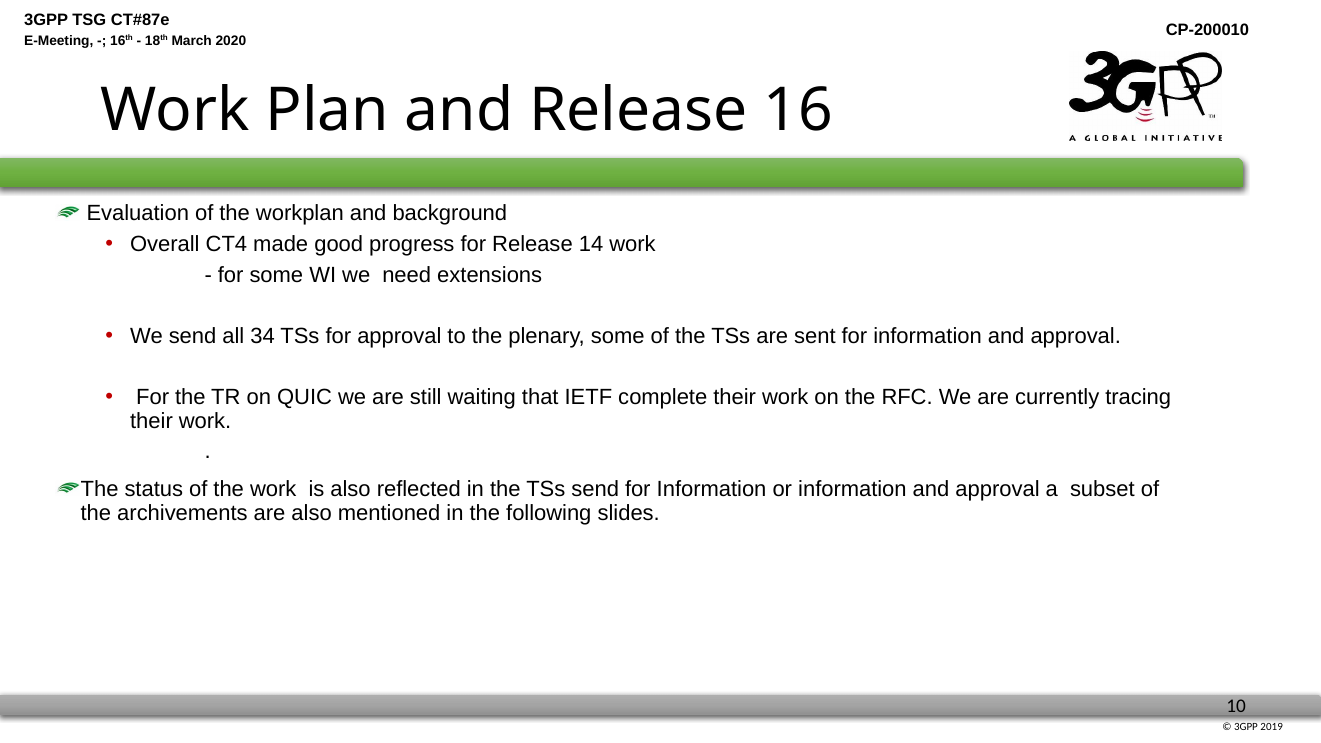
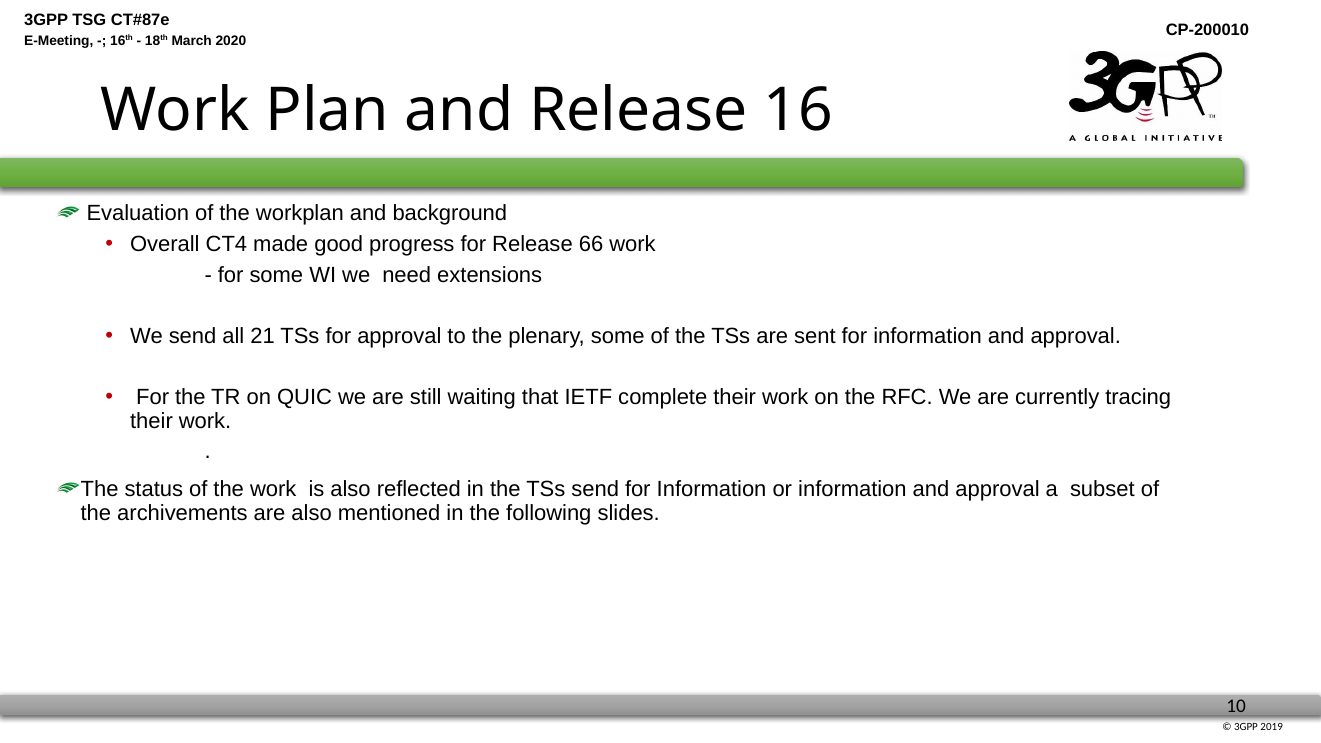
14: 14 -> 66 (591, 244)
34: 34 -> 21 (263, 336)
